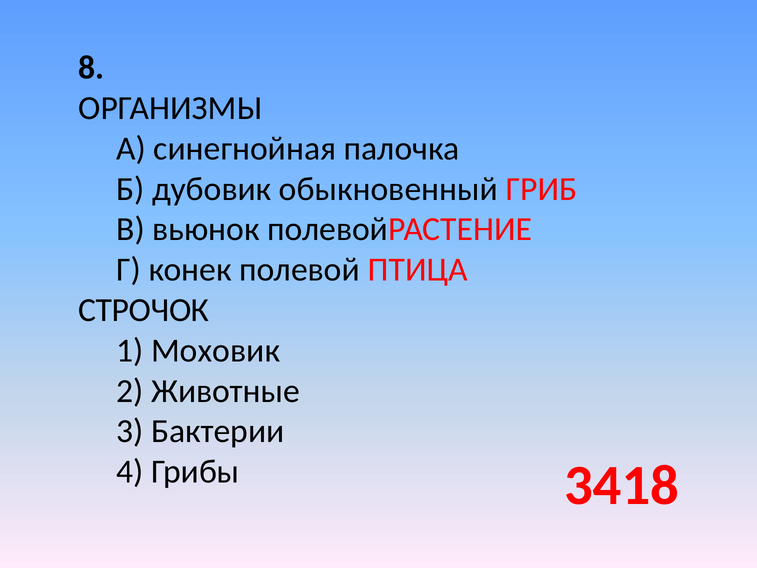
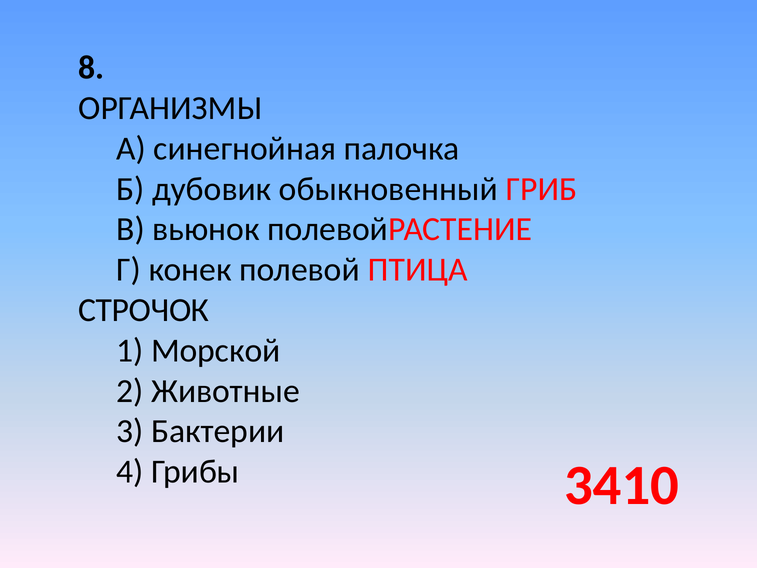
Моховик: Моховик -> Морской (216, 350)
3418: 3418 -> 3410 (622, 485)
